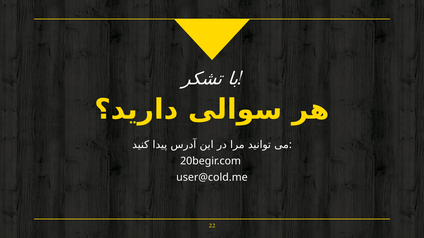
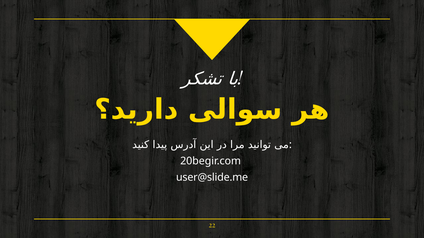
user@cold.me: user@cold.me -> user@slide.me (212, 178)
